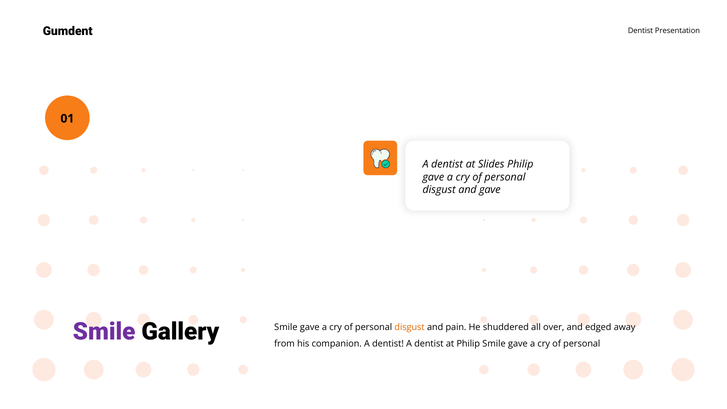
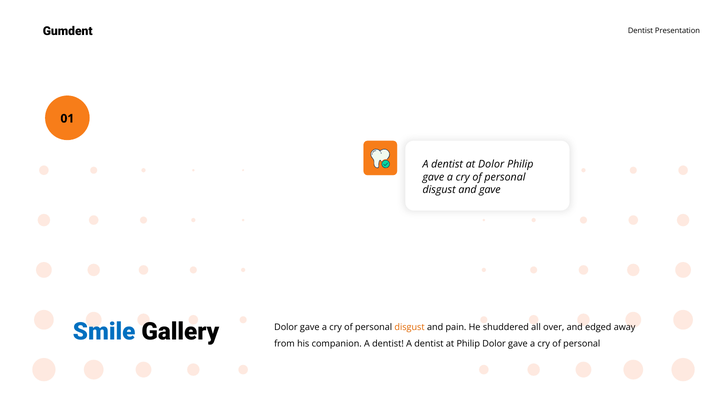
at Slides: Slides -> Dolor (491, 164)
Smile colour: purple -> blue (104, 332)
Gallery Smile: Smile -> Dolor (286, 327)
Philip Smile: Smile -> Dolor (494, 344)
